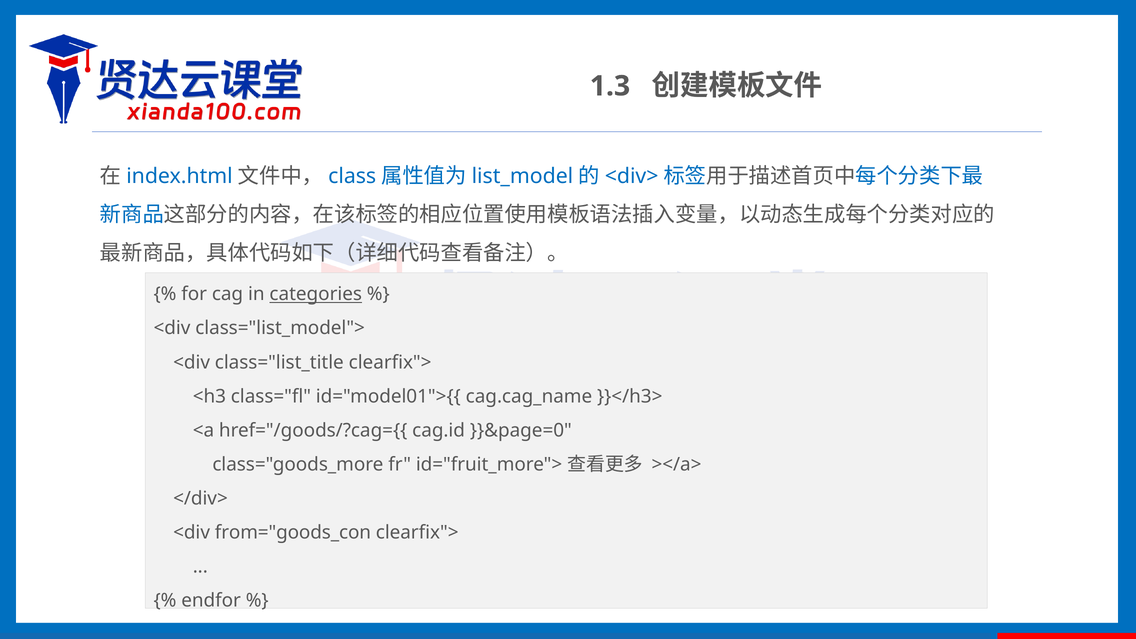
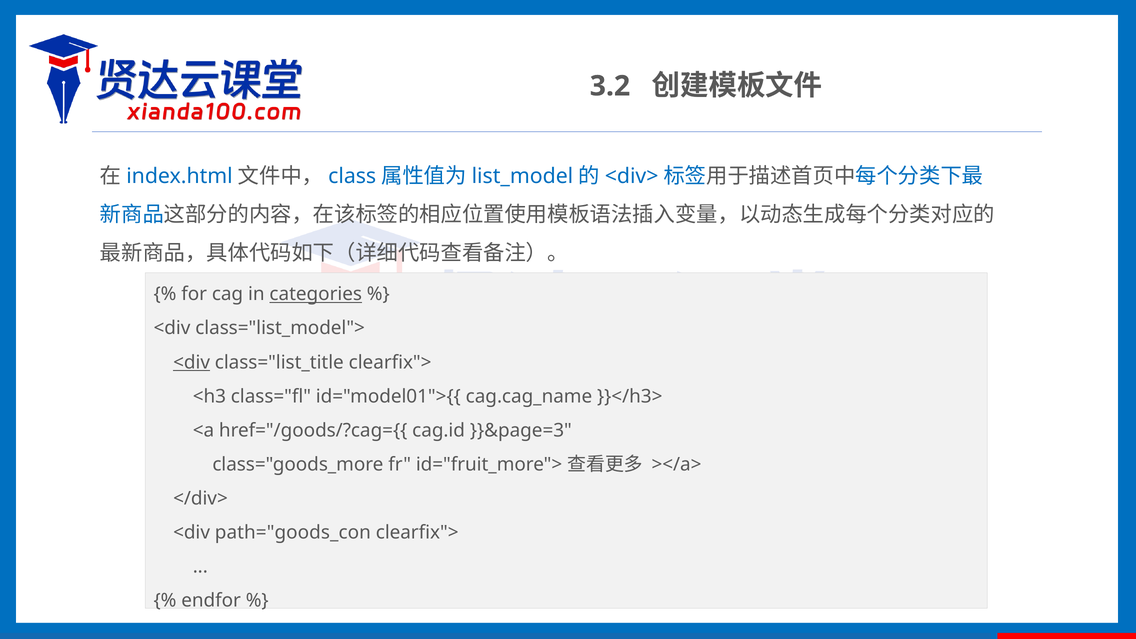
1.3: 1.3 -> 3.2 (610, 86)
<div underline: none -> present (192, 362)
}}&page=0: }}&page=0 -> }}&page=3 (521, 431)
from="goods_con: from="goods_con -> path="goods_con (293, 533)
